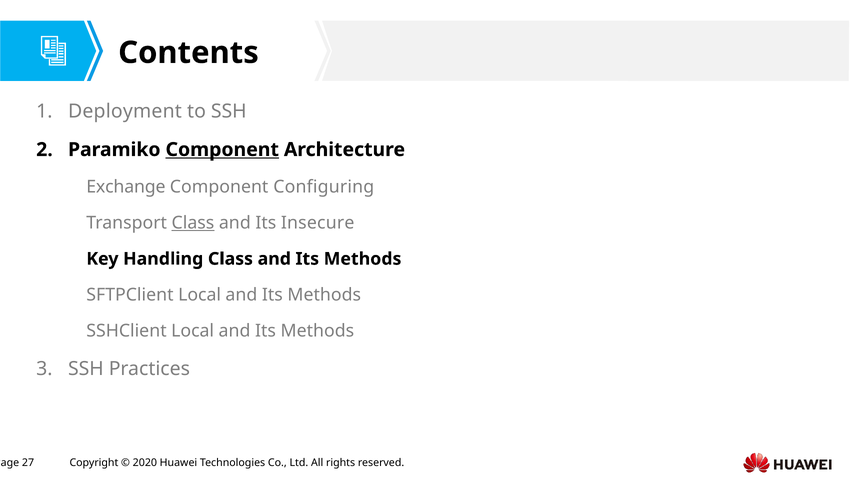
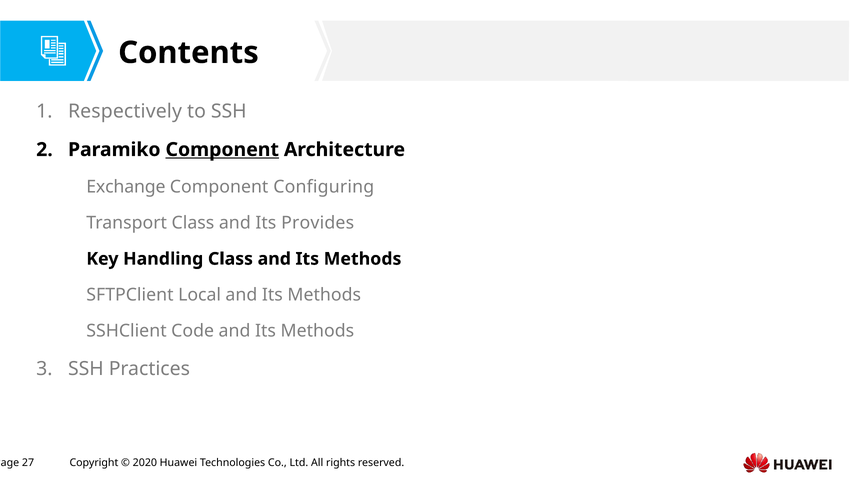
Deployment: Deployment -> Respectively (125, 111)
Class underline: present -> none (193, 223)
Insecure: Insecure -> Provides (318, 223)
SSHClient Local: Local -> Code (193, 331)
